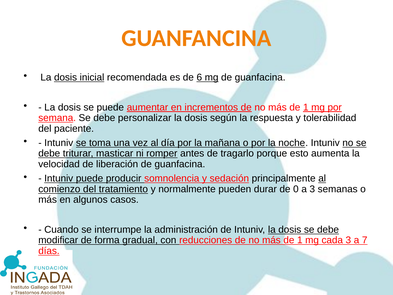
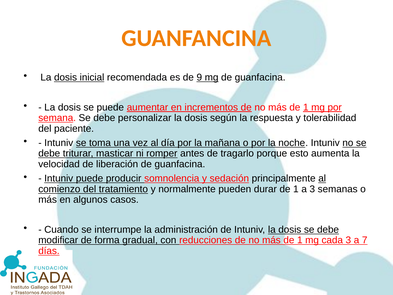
6: 6 -> 9 (199, 77)
durar de 0: 0 -> 1 (296, 189)
